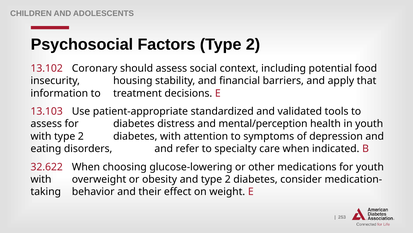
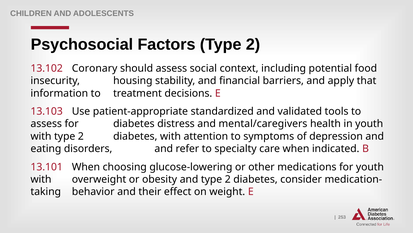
mental/perception: mental/perception -> mental/caregivers (263, 124)
32.622: 32.622 -> 13.101 (47, 166)
